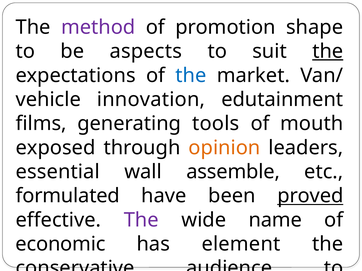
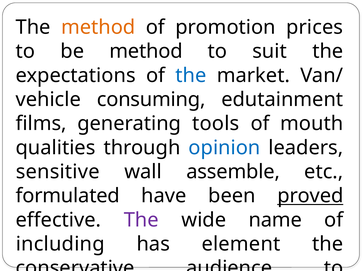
method colour: purple -> orange (98, 27)
shape: shape -> prices (315, 27)
be aspects: aspects -> method (146, 51)
the underline: present -> none (328, 51)
innovation: innovation -> consuming (151, 100)
exposed: exposed -> qualities (56, 148)
opinion colour: orange -> blue (224, 148)
essential: essential -> sensitive (58, 172)
economic: economic -> including (60, 244)
